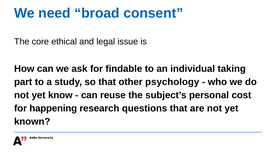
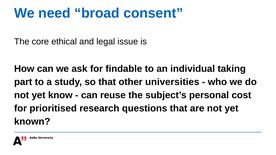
psychology: psychology -> universities (172, 82)
happening: happening -> prioritised (53, 108)
